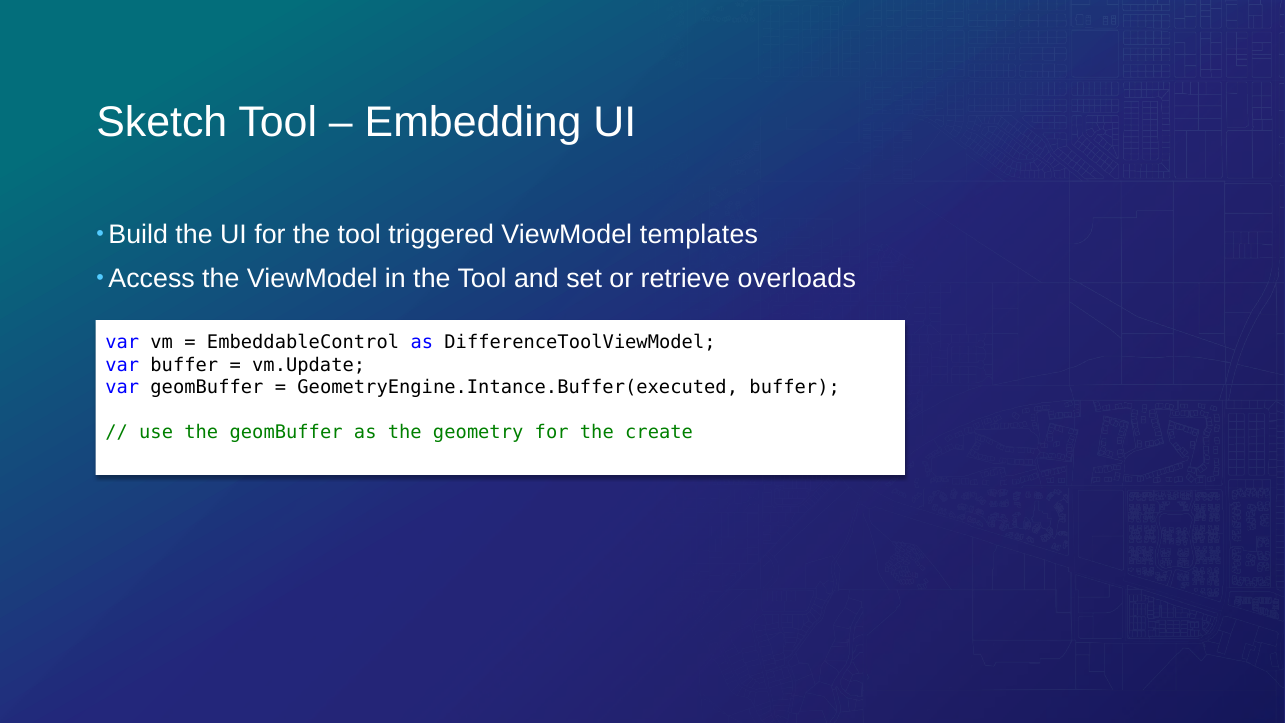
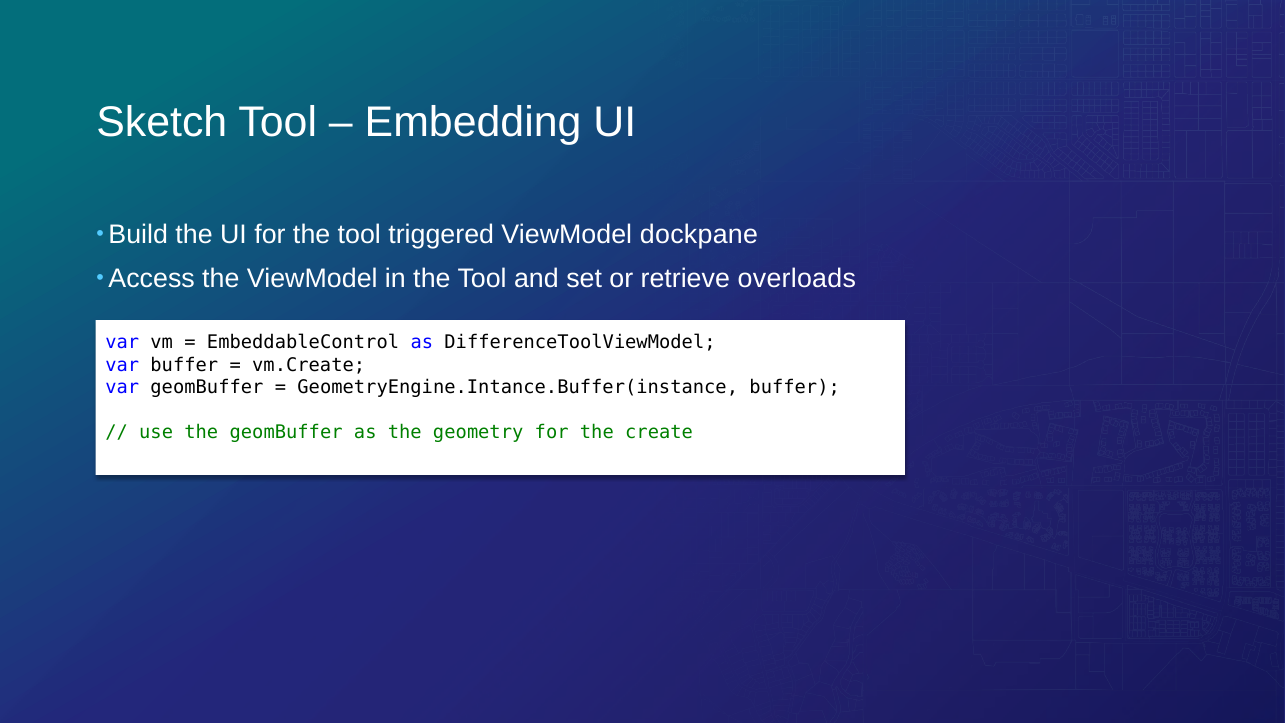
templates: templates -> dockpane (699, 235)
vm.Update: vm.Update -> vm.Create (309, 365)
GeometryEngine.Intance.Buffer(executed: GeometryEngine.Intance.Buffer(executed -> GeometryEngine.Intance.Buffer(instance (518, 388)
